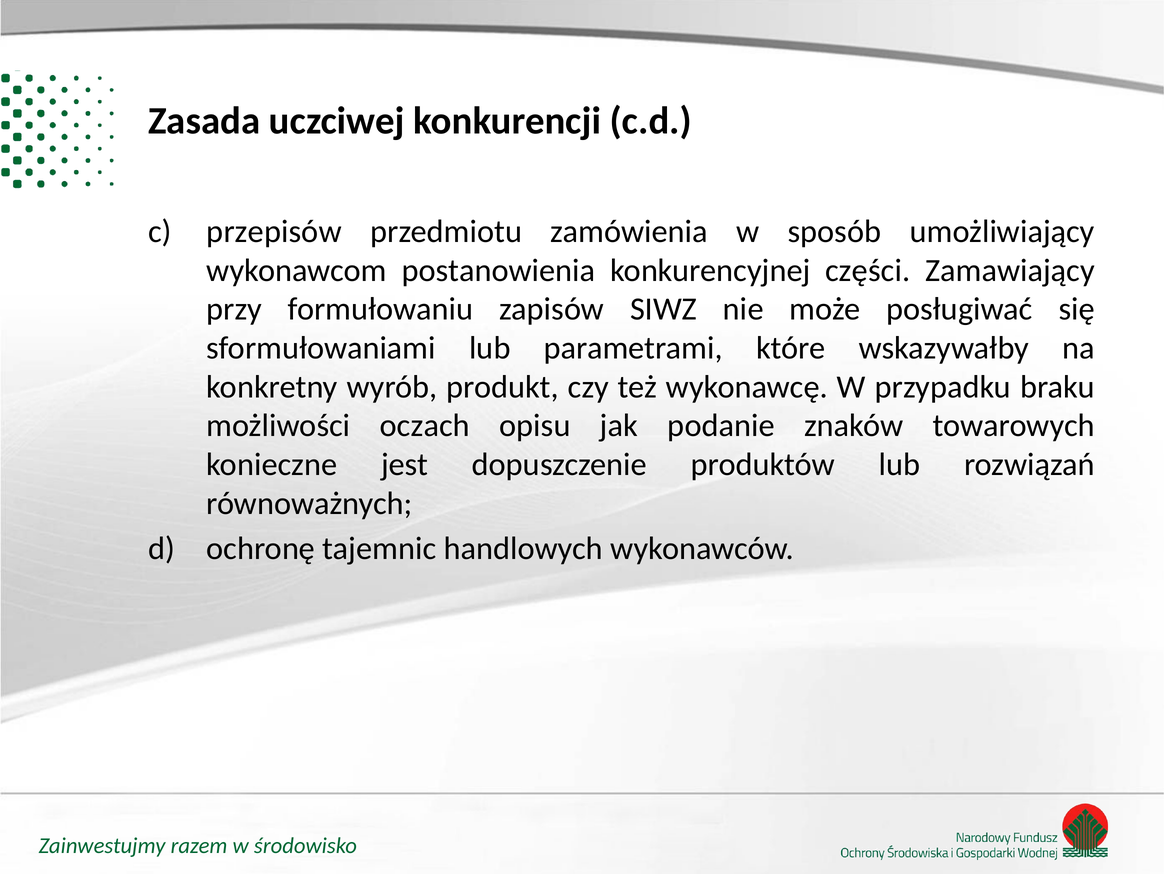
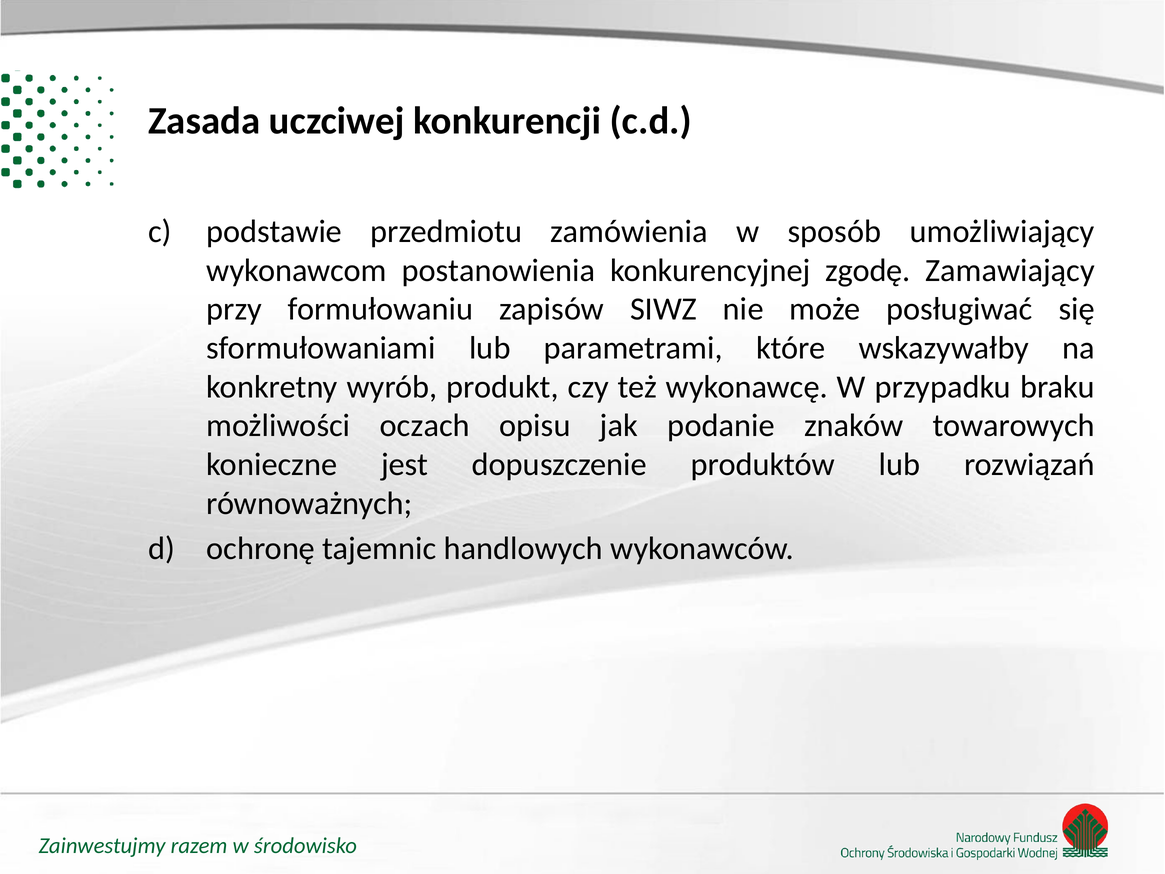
przepisów: przepisów -> podstawie (274, 231)
części: części -> zgodę (868, 270)
